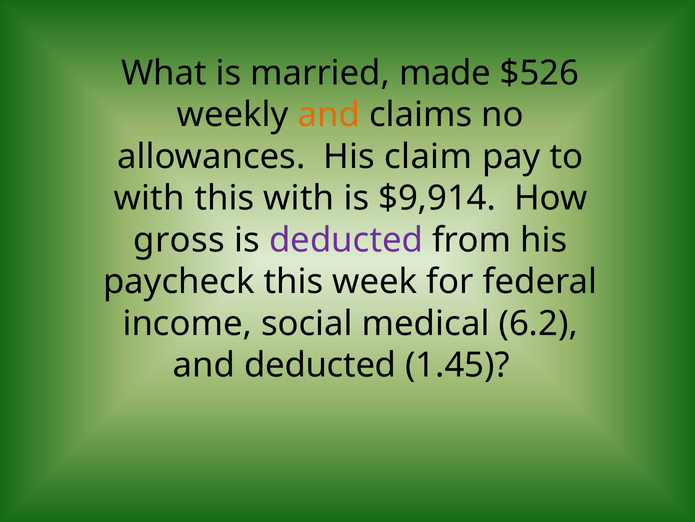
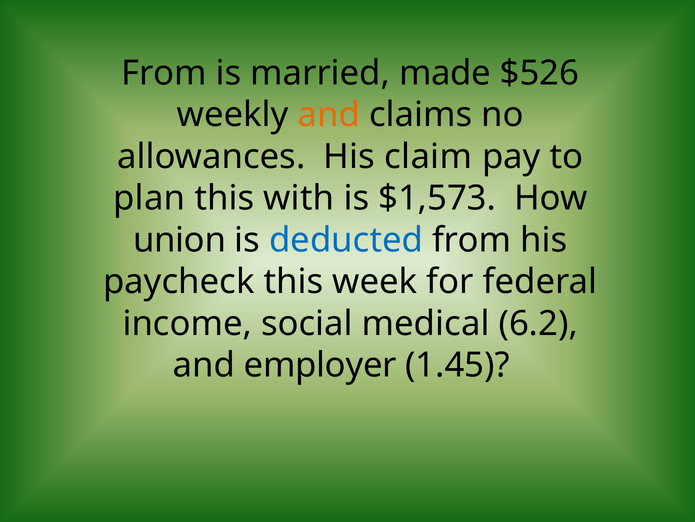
What: What -> From (164, 73)
with: with -> plan (149, 198)
$9,914: $9,914 -> $1,573 (437, 198)
gross: gross -> union (180, 240)
deducted colour: purple -> blue (346, 240)
and deducted: deducted -> employer (320, 365)
